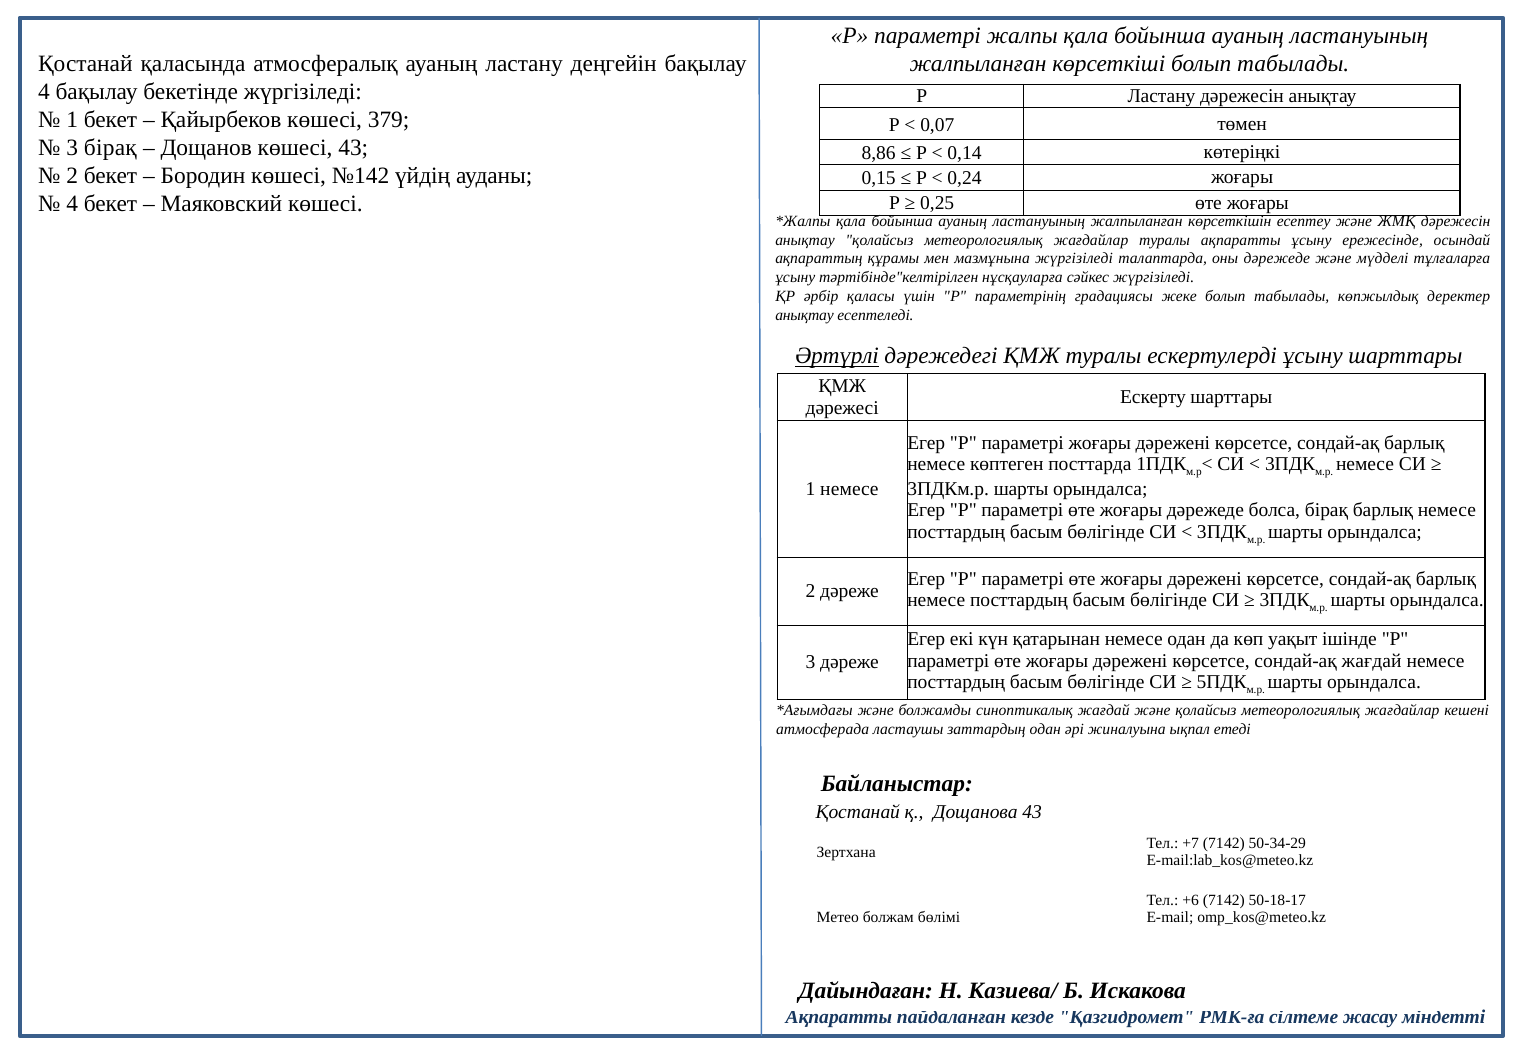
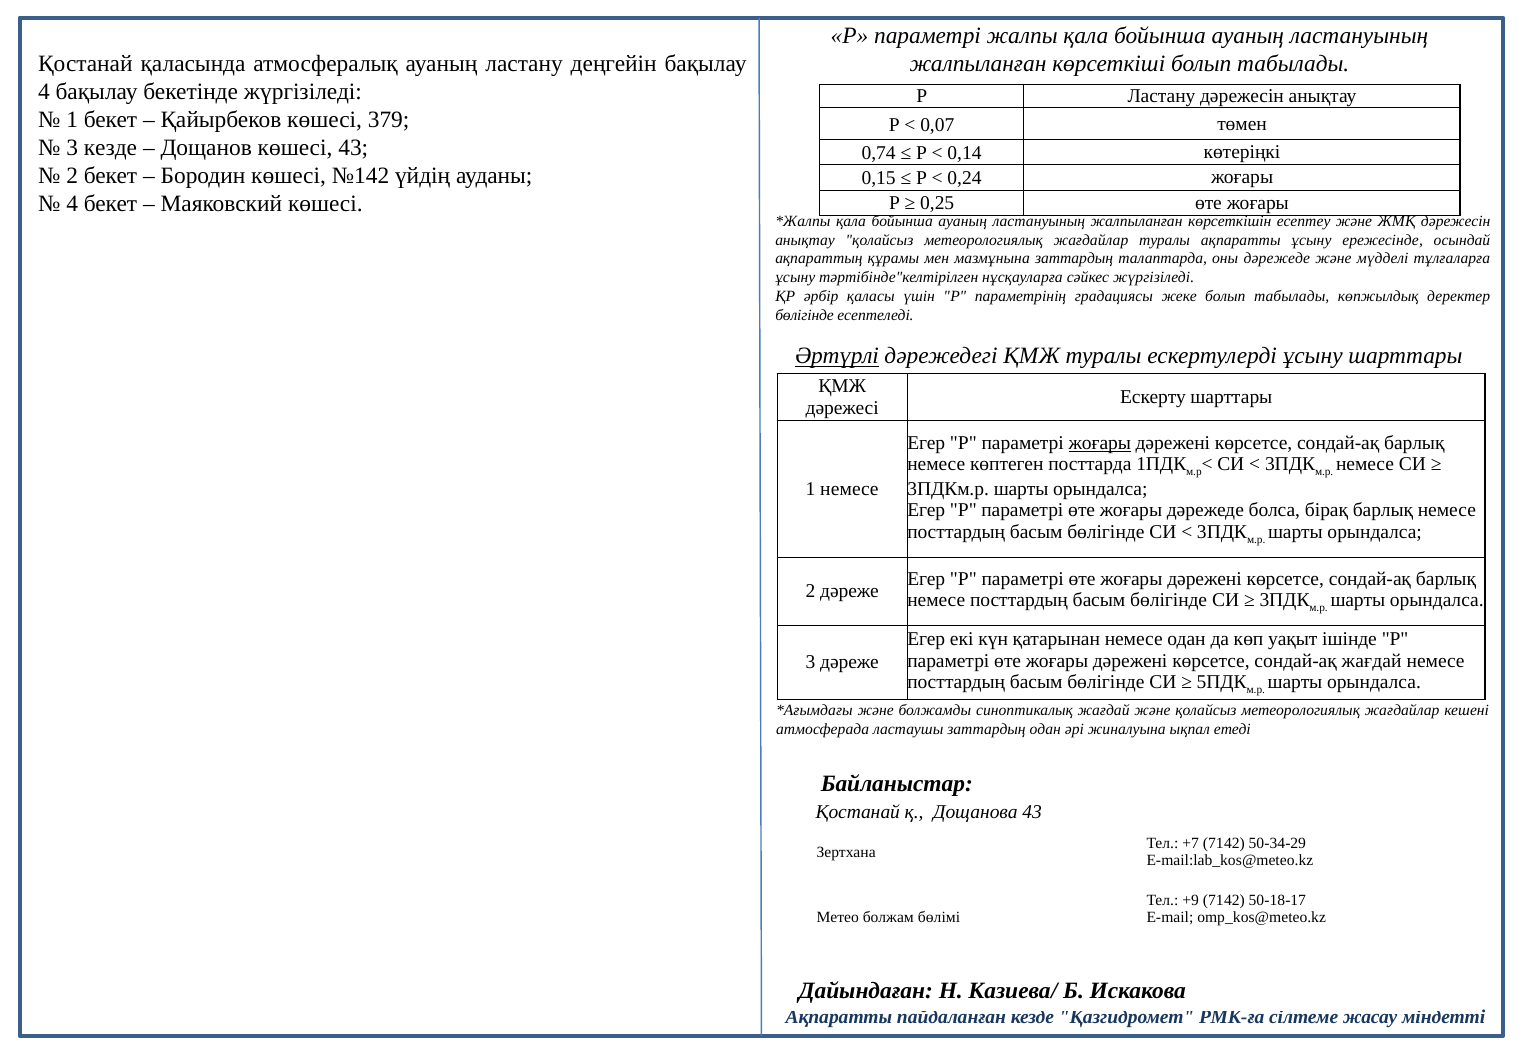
3 бірақ: бірақ -> кезде (110, 148)
8,86: 8,86 -> 0,74 (879, 153)
мазмұнына жүргізіледі: жүргізіледі -> заттардың (1074, 259)
анықтау: анықтау -> бөлігінде (804, 315)
жоғары underline: none -> present (1100, 443)
+6: +6 -> +9 (1191, 900)
